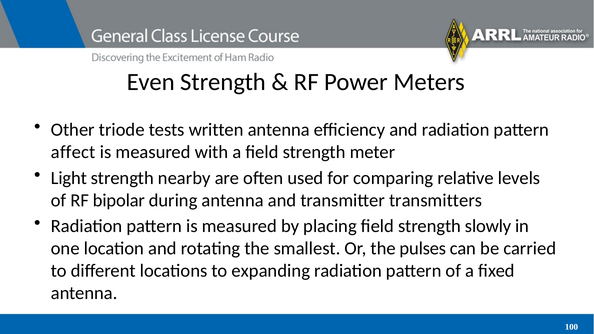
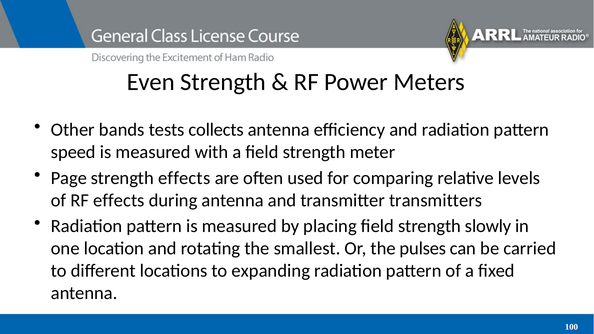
triode: triode -> bands (122, 130)
written: written -> collects (216, 130)
affect: affect -> speed (73, 152)
Light: Light -> Page (69, 178)
strength nearby: nearby -> effects (184, 178)
RF bipolar: bipolar -> effects (119, 200)
